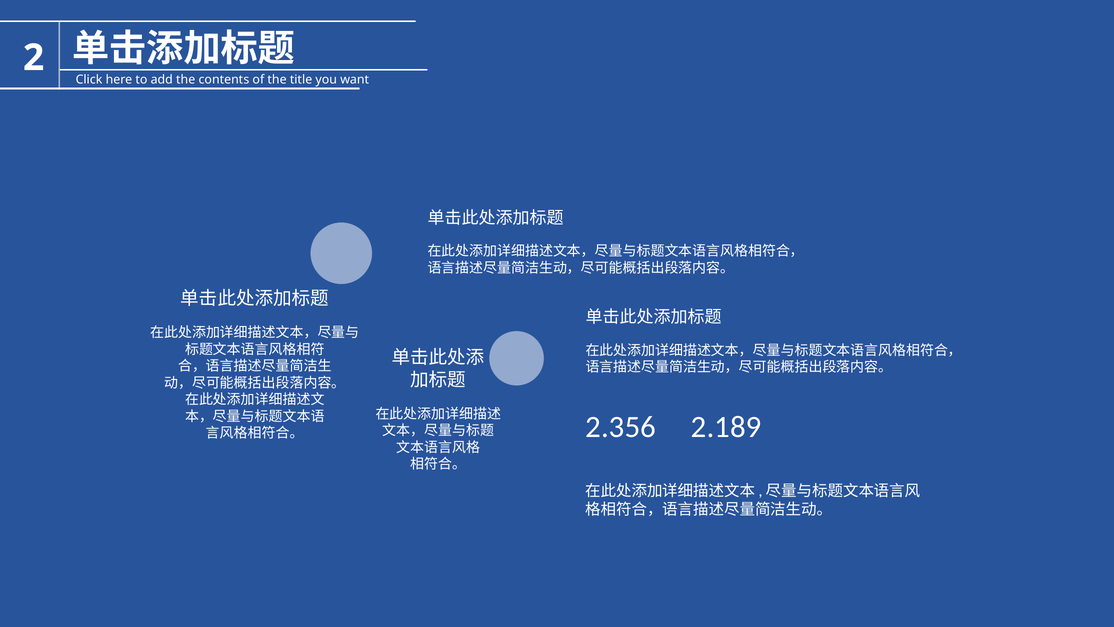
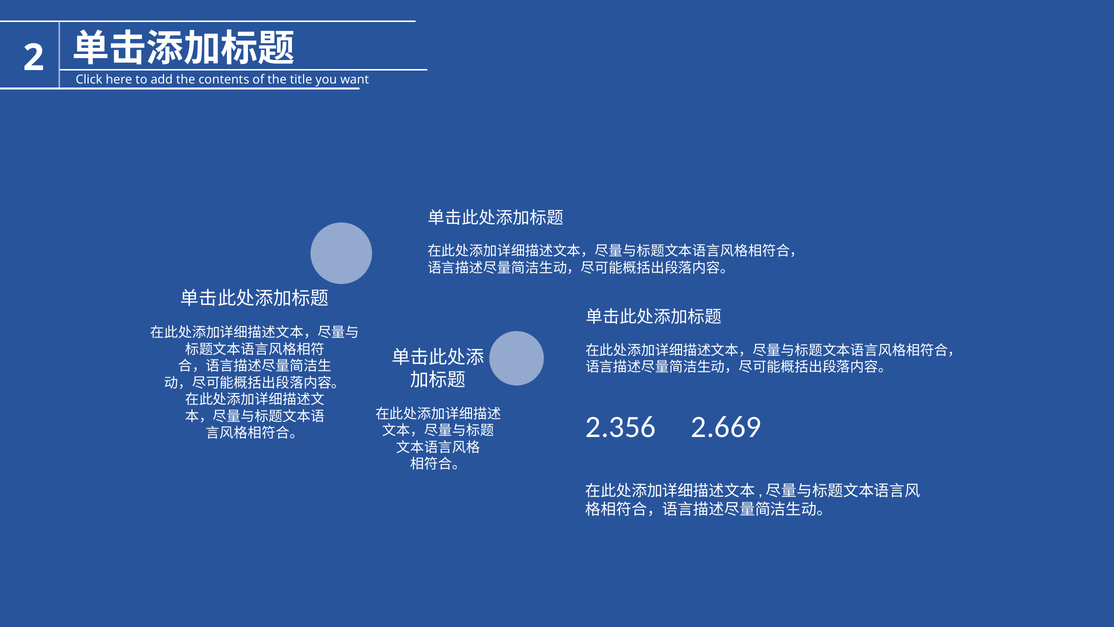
2.189: 2.189 -> 2.669 (726, 427)
